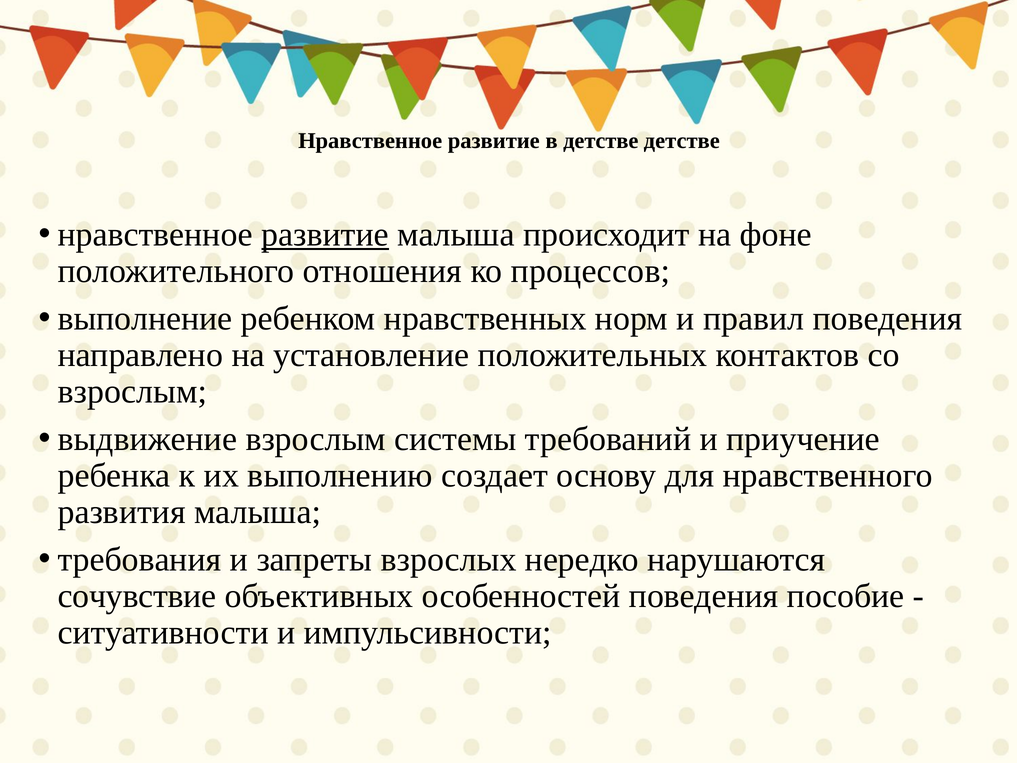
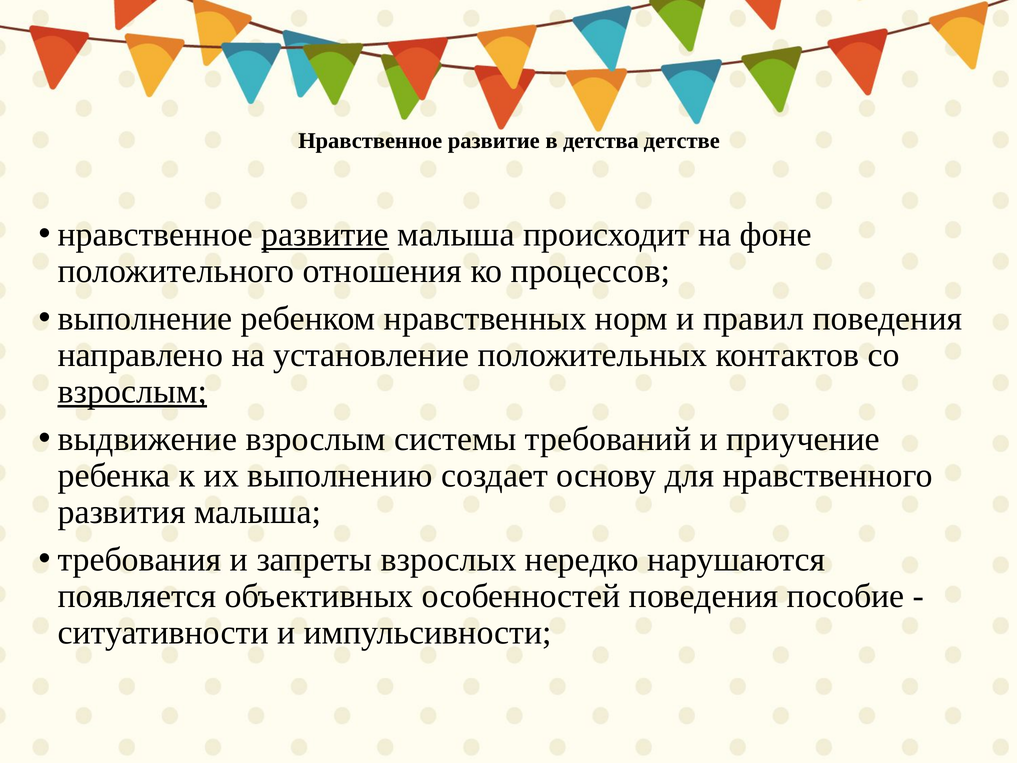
в детстве: детстве -> детства (601, 141)
взрослым underline: none -> present (132, 392)
сочувствие: сочувствие -> появляется (137, 596)
